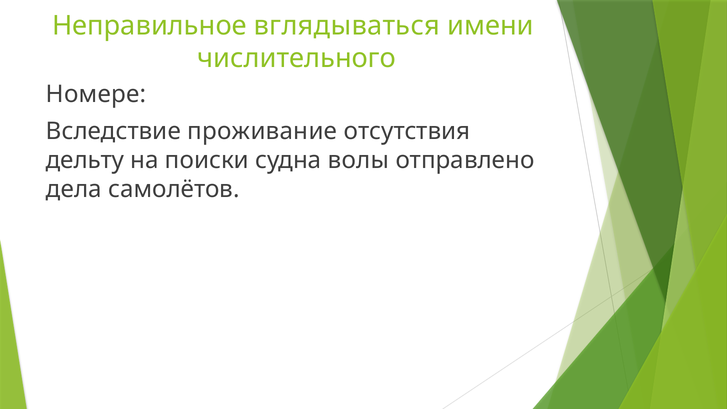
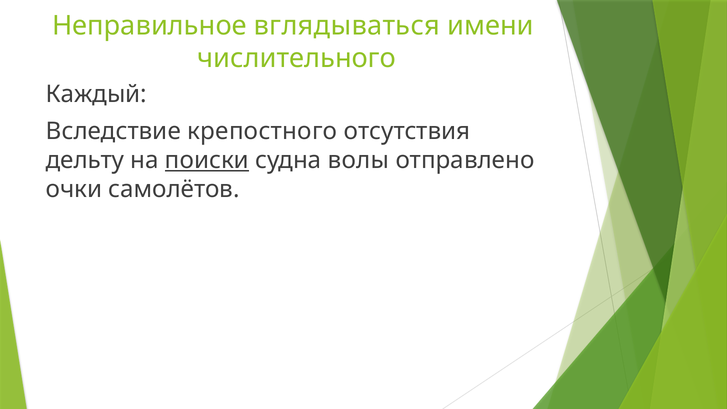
Номере: Номере -> Каждый (96, 94)
проживание: проживание -> крепостного (262, 131)
поиски underline: none -> present (207, 160)
дела: дела -> очки (74, 189)
